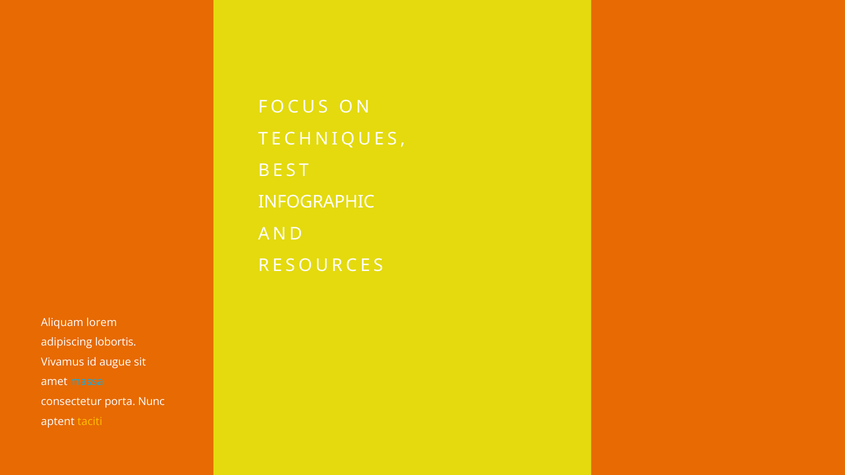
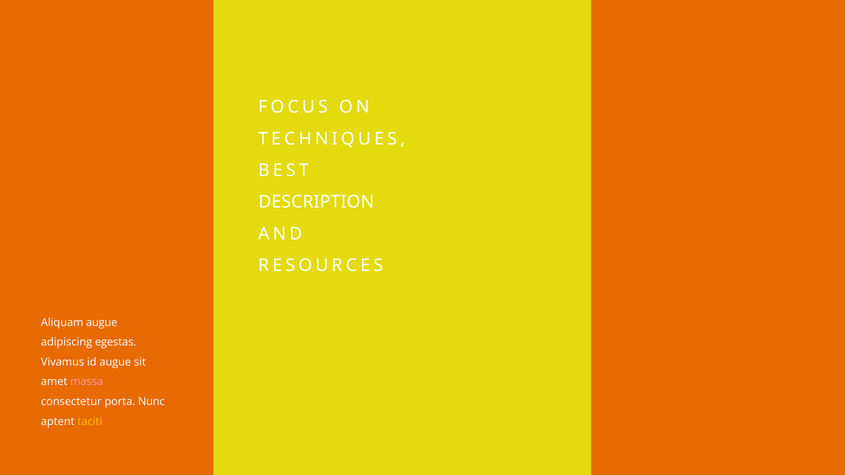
INFOGRAPHIC: INFOGRAPHIC -> DESCRIPTION (316, 202)
Aliquam lorem: lorem -> augue (102, 323)
lobortis: lobortis -> egestas (116, 342)
massa colour: light blue -> pink (87, 382)
